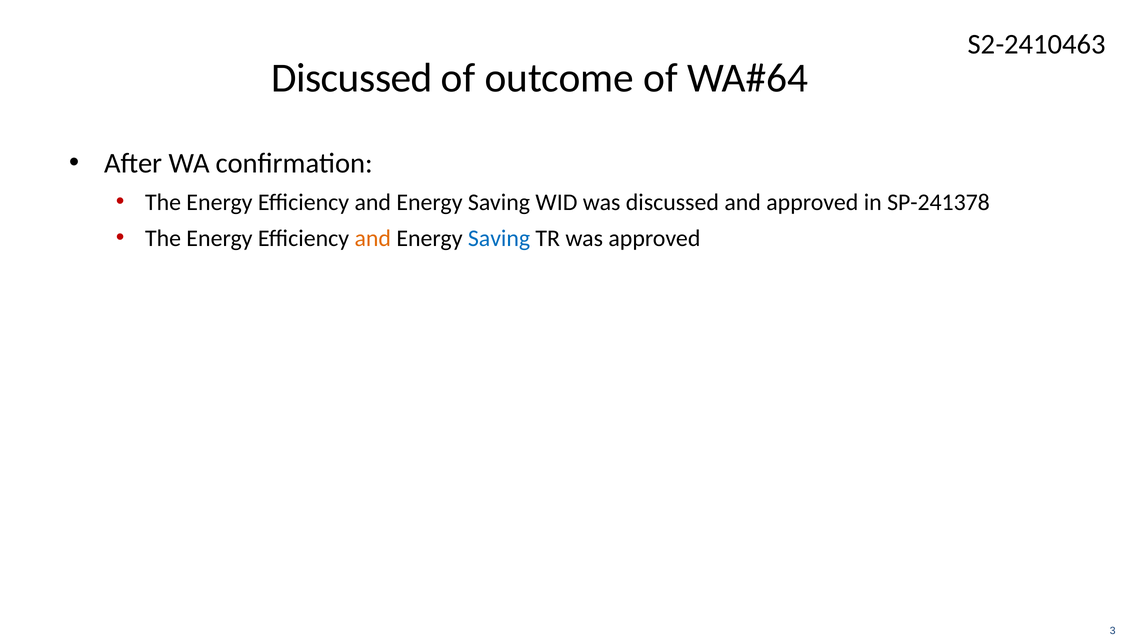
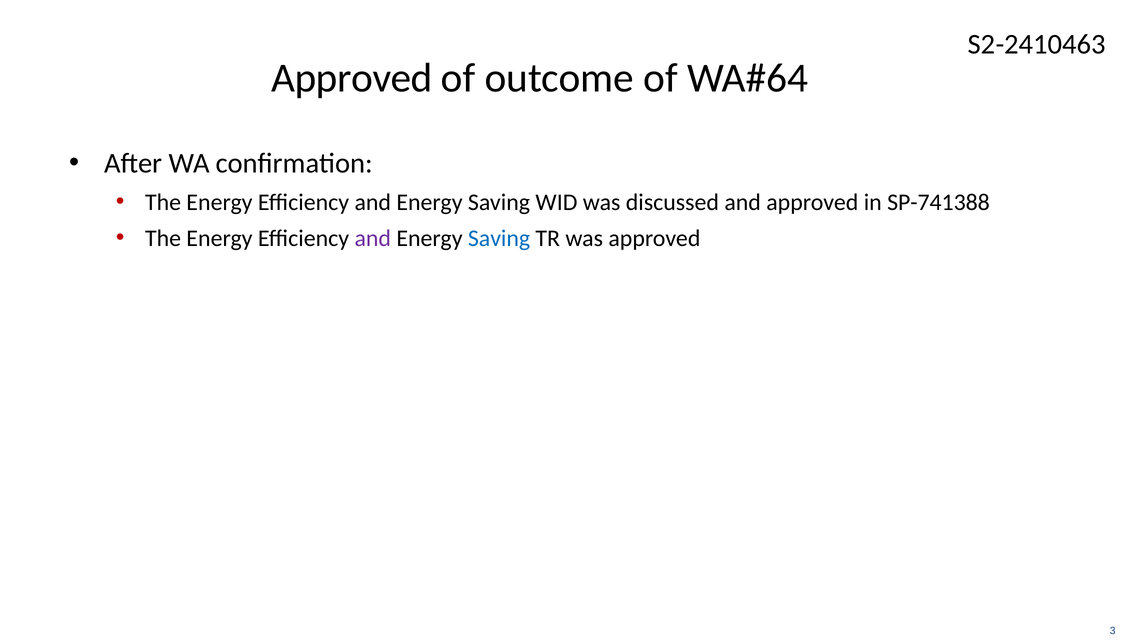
Discussed: Discussed -> Approved (352, 78)
SP-241378: SP-241378 -> SP-741388 (938, 202)
and colour: orange -> purple (373, 238)
